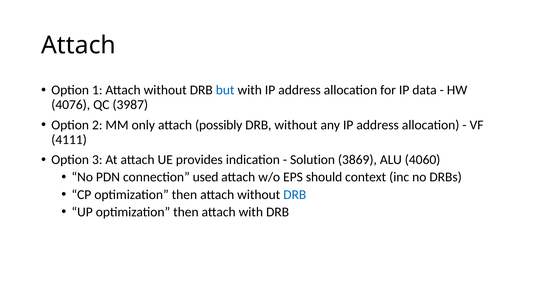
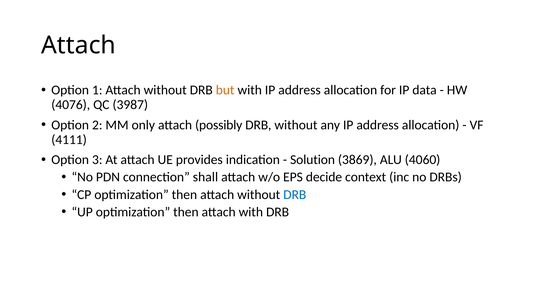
but colour: blue -> orange (225, 90)
used: used -> shall (205, 177)
should: should -> decide (324, 177)
